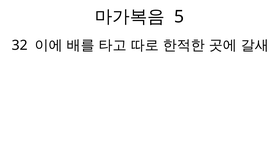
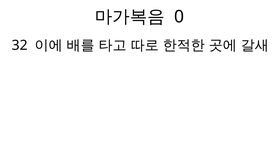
5: 5 -> 0 (179, 17)
